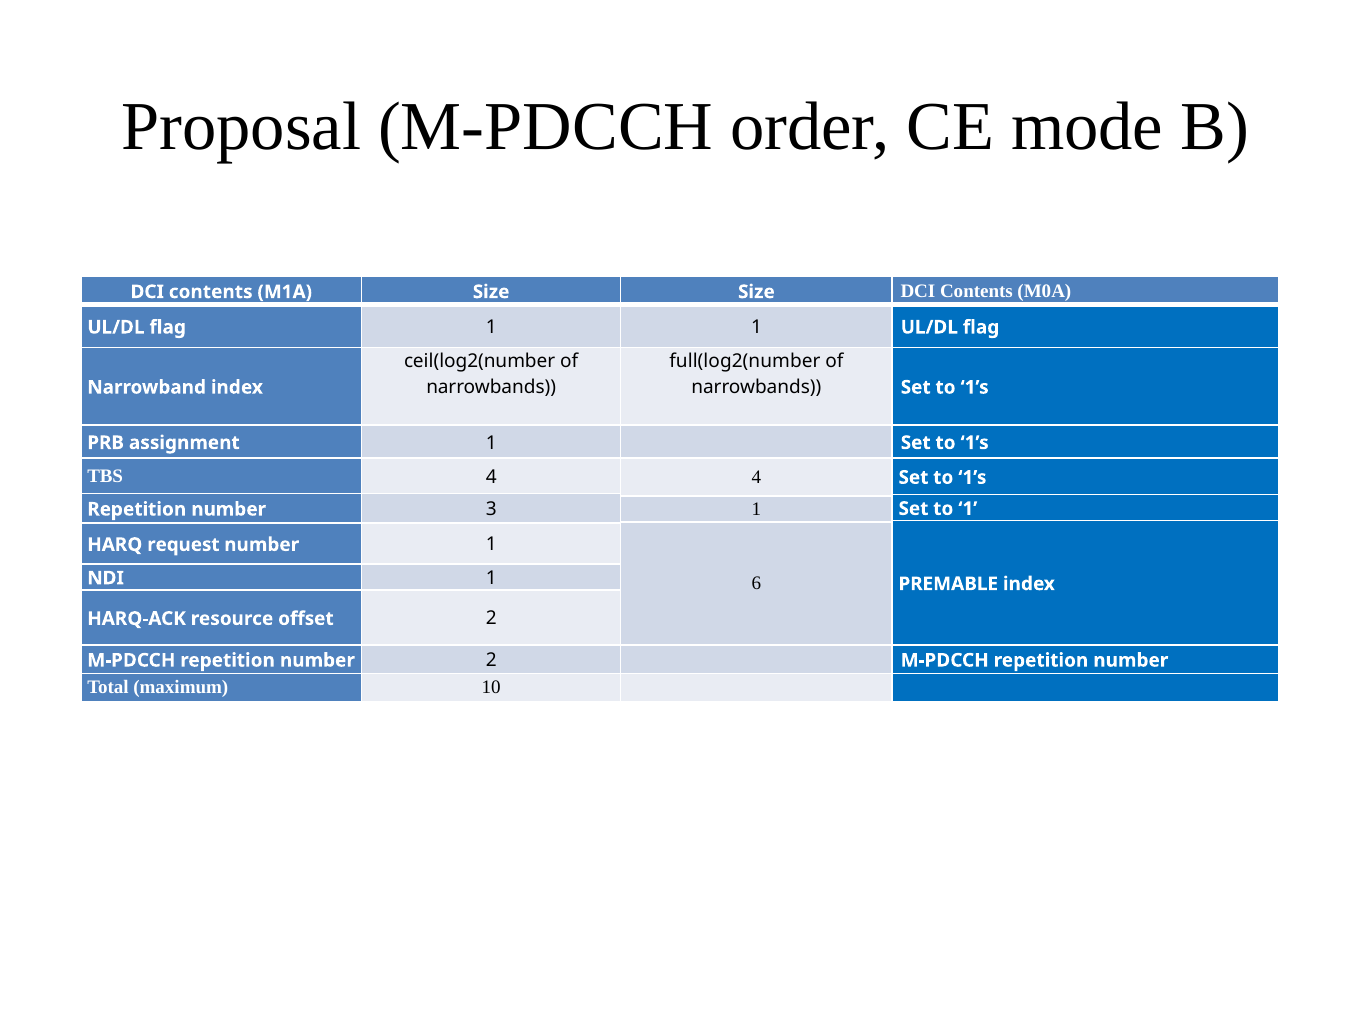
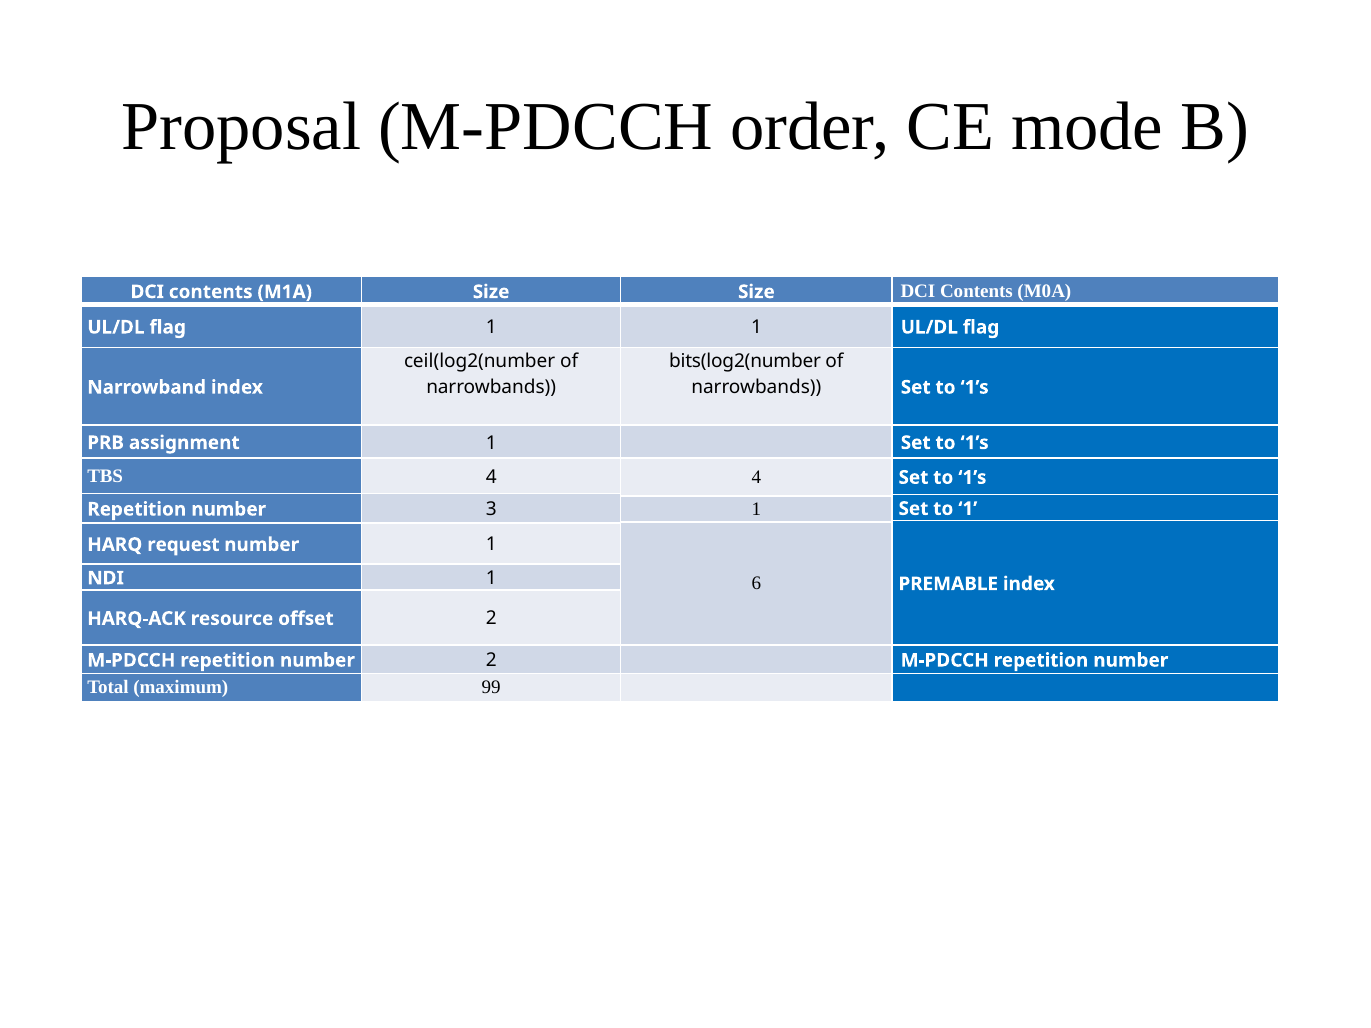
full(log2(number: full(log2(number -> bits(log2(number (745, 362)
10: 10 -> 99 (491, 688)
